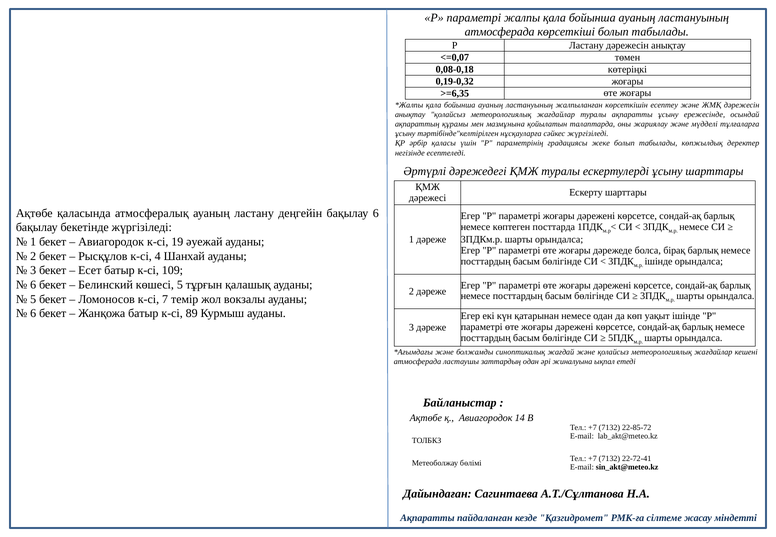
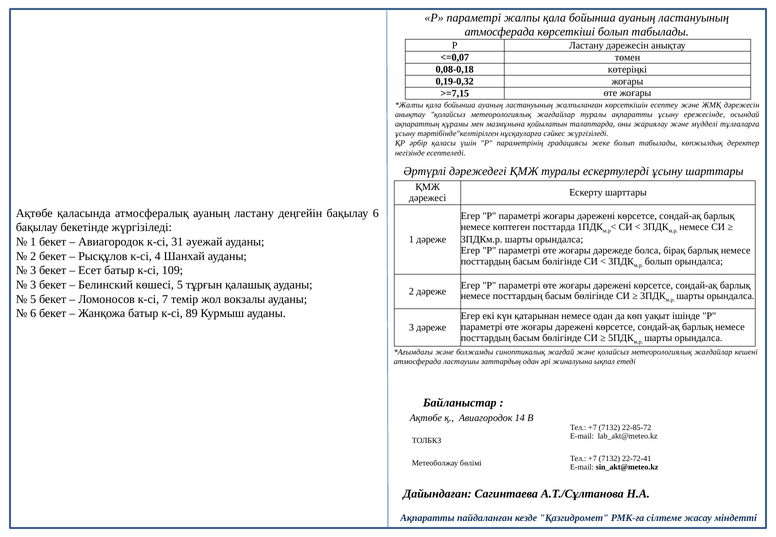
>=6,35: >=6,35 -> >=7,15 (455, 94)
19: 19 -> 31 (177, 242)
ішінде: ішінде -> болып (658, 261)
6: 6 -> 3 (33, 285)
